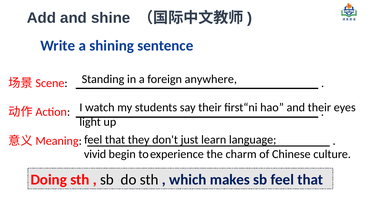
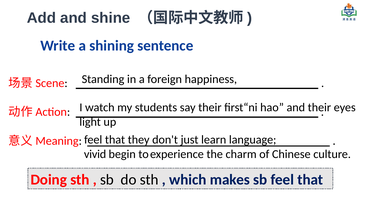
anywhere: anywhere -> happiness (211, 79)
